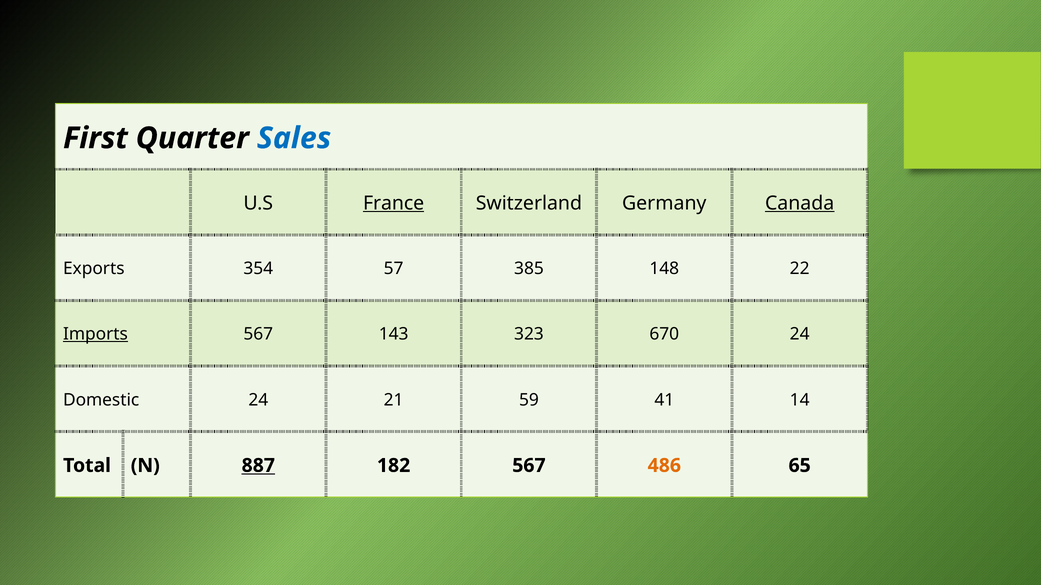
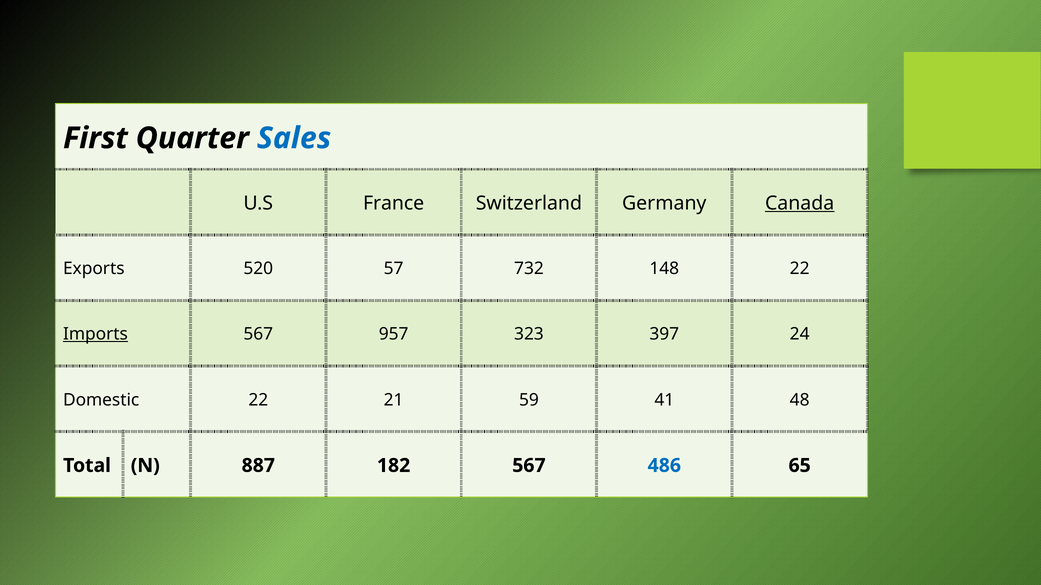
France underline: present -> none (394, 203)
354: 354 -> 520 (258, 269)
385: 385 -> 732 (529, 269)
143: 143 -> 957 (394, 335)
670: 670 -> 397 (664, 335)
Domestic 24: 24 -> 22 (258, 400)
14: 14 -> 48 (800, 400)
887 underline: present -> none (258, 466)
486 colour: orange -> blue (664, 466)
